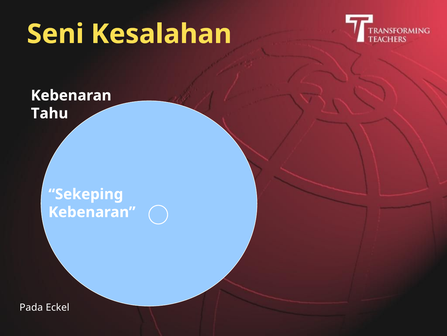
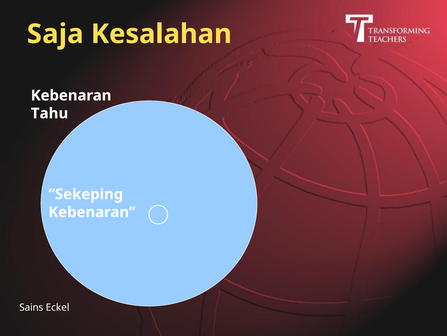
Seni: Seni -> Saja (55, 34)
Pada: Pada -> Sains (31, 307)
